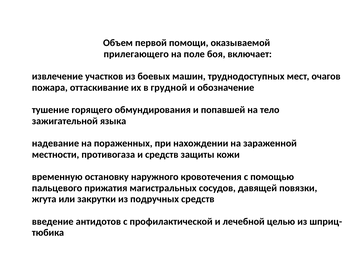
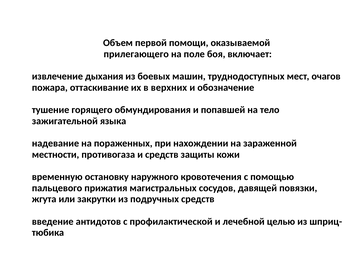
участков: участков -> дыхания (104, 76)
грудной: грудной -> верхних (169, 87)
